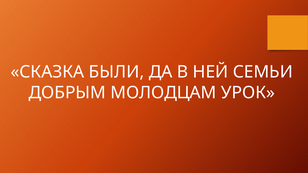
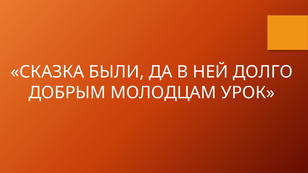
СЕМЬИ: СЕМЬИ -> ДОЛГО (263, 72)
